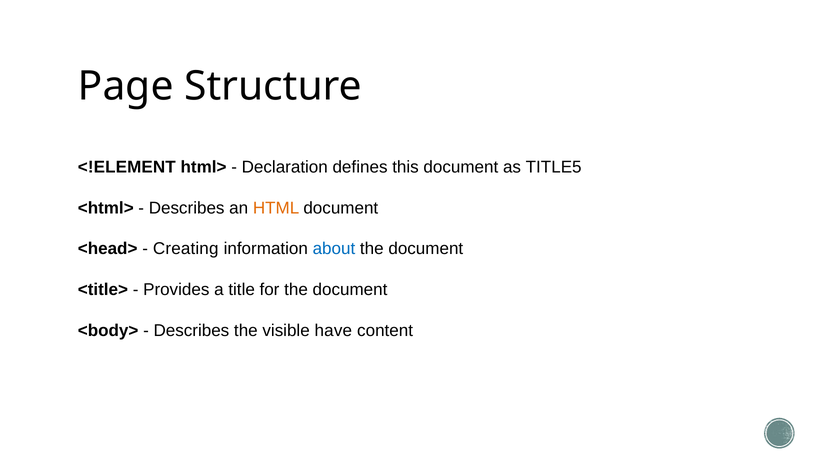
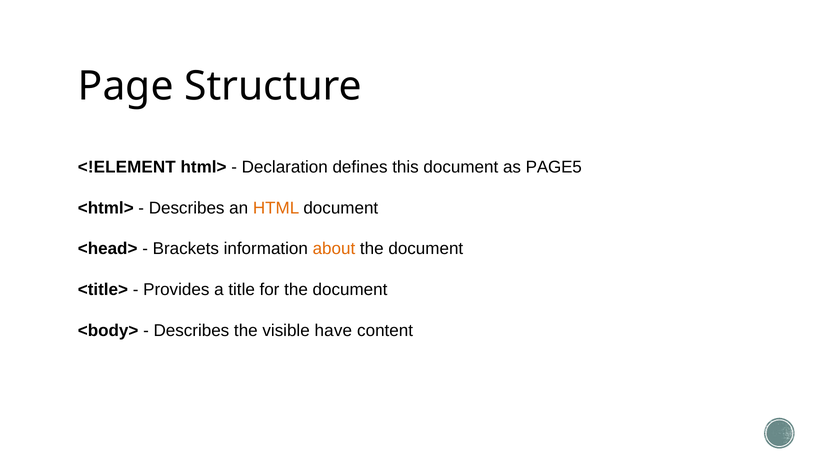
TITLE5: TITLE5 -> PAGE5 (554, 167)
Creating: Creating -> Brackets (186, 249)
about colour: blue -> orange (334, 249)
